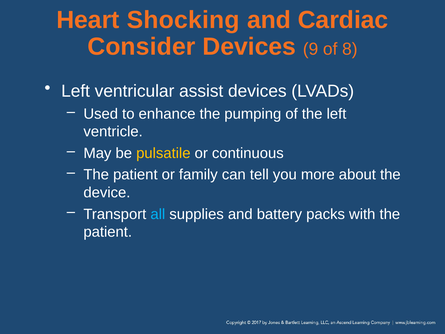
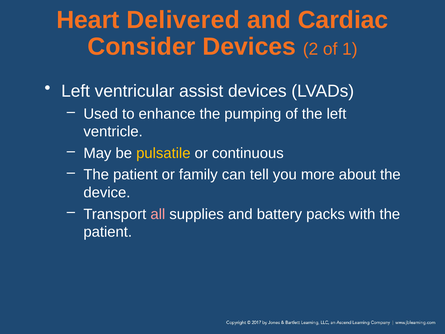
Shocking: Shocking -> Delivered (183, 20)
9: 9 -> 2 (311, 49)
8: 8 -> 1 (350, 49)
all colour: light blue -> pink (158, 214)
